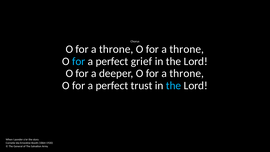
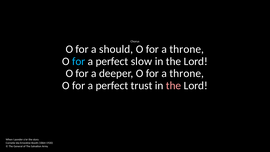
throne: throne -> should (116, 49)
grief: grief -> slow (142, 61)
the colour: light blue -> pink (174, 86)
